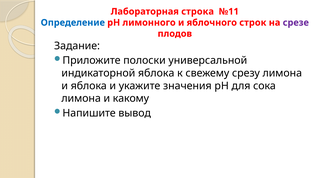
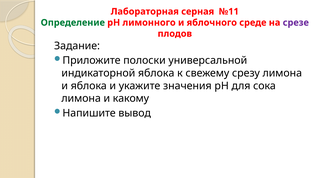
строка: строка -> серная (198, 12)
Определение colour: blue -> green (73, 23)
строк: строк -> среде (253, 23)
